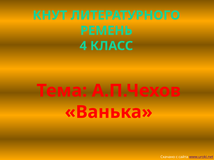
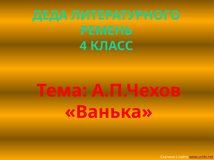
КНУТ: КНУТ -> ДЕДА (50, 15)
